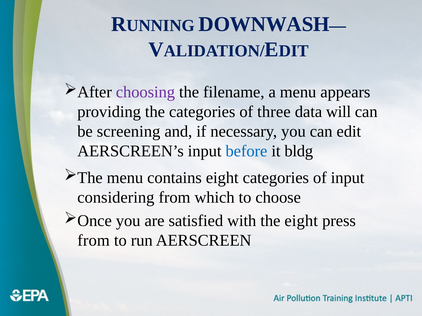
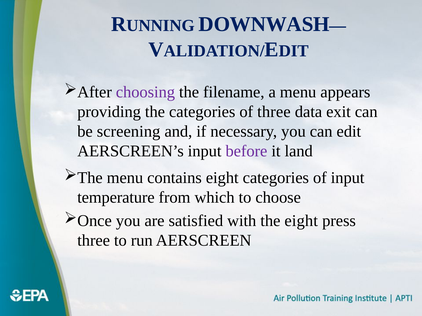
will: will -> exit (338, 112)
before colour: blue -> purple (246, 151)
bldg: bldg -> land (299, 151)
considering: considering -> temperature (116, 198)
from: from -> three (94, 241)
